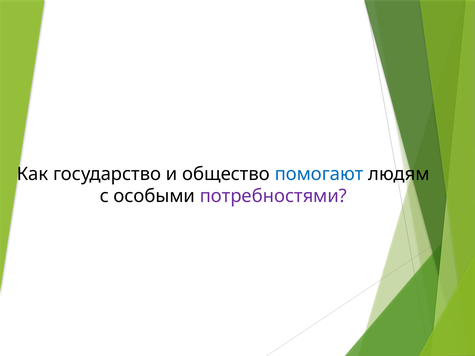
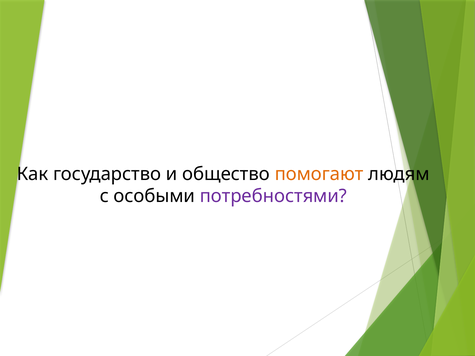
помогают colour: blue -> orange (319, 174)
